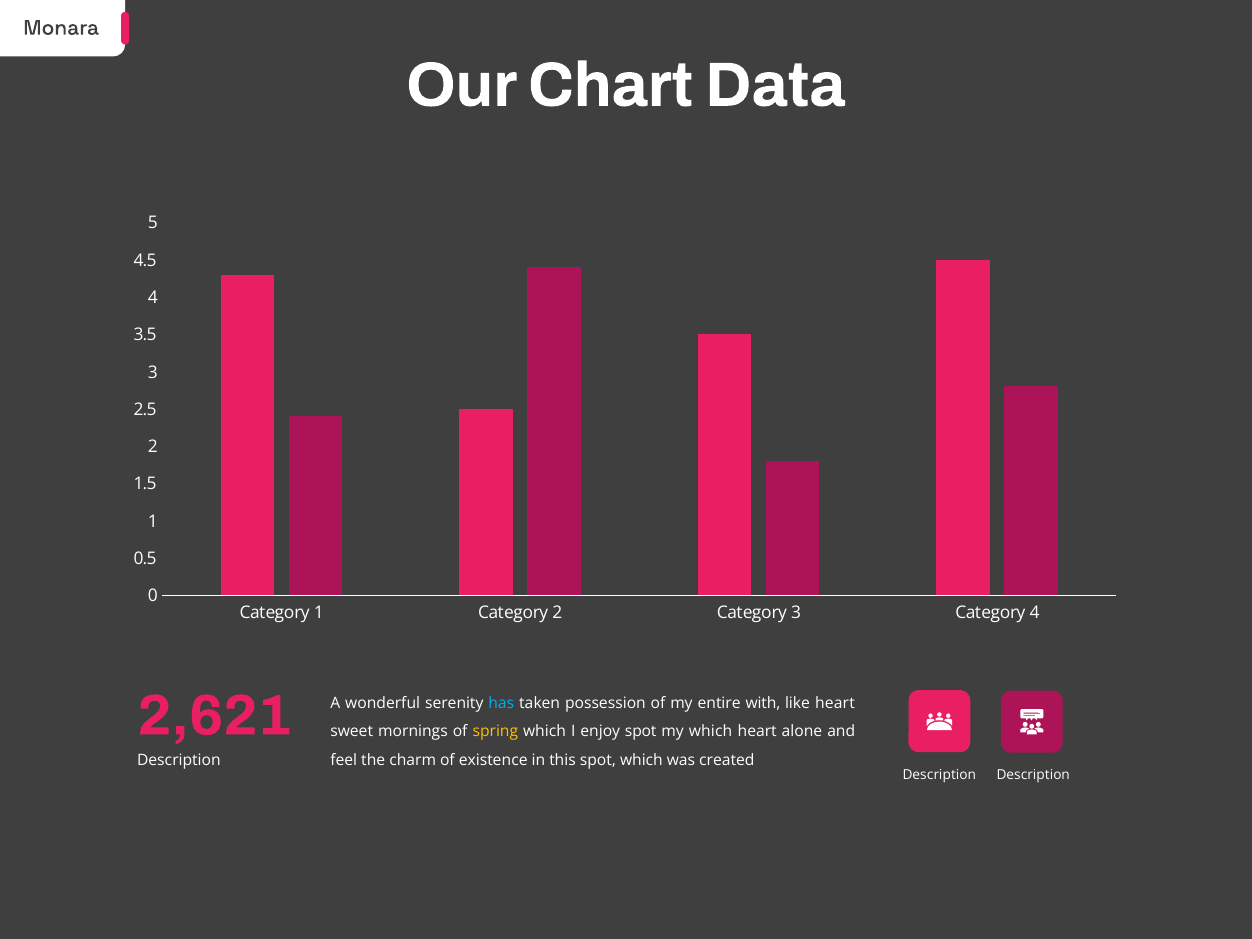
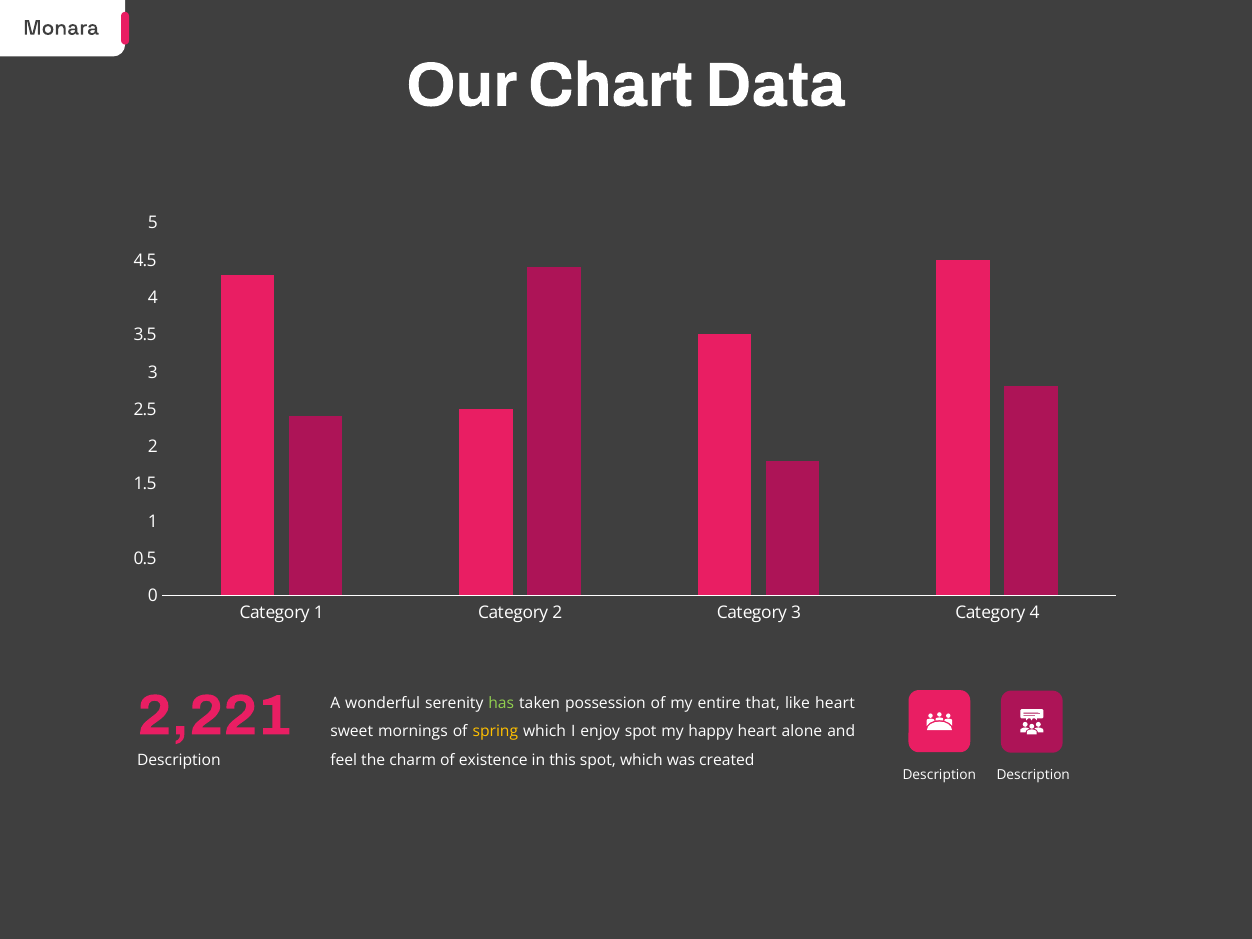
has colour: light blue -> light green (501, 703)
with: with -> that (763, 703)
2,621: 2,621 -> 2,221 (214, 716)
my which: which -> happy (711, 732)
